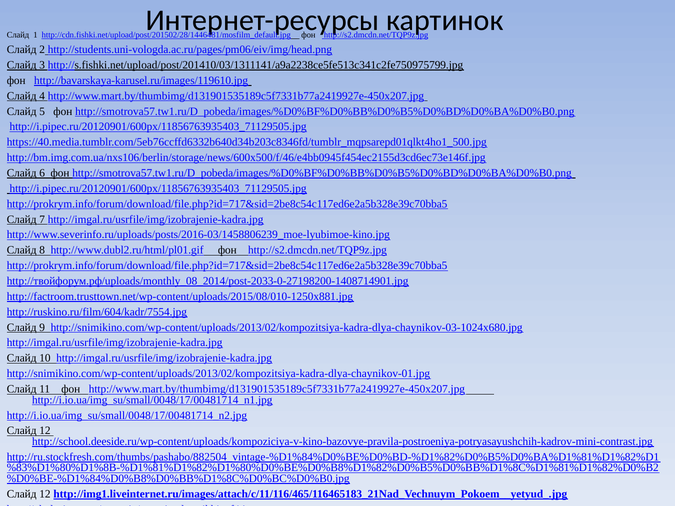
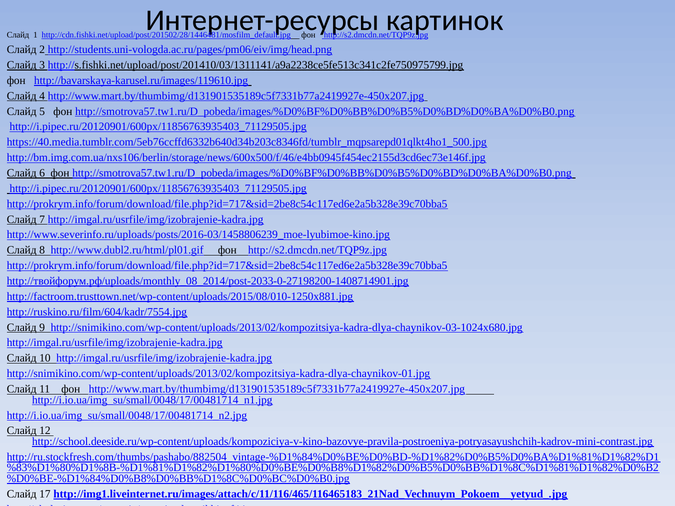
12: 12 -> 17 (45, 494)
